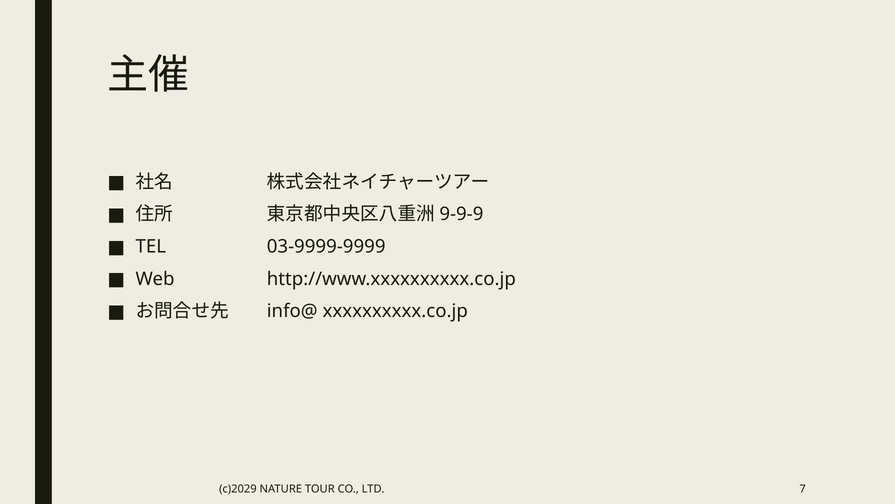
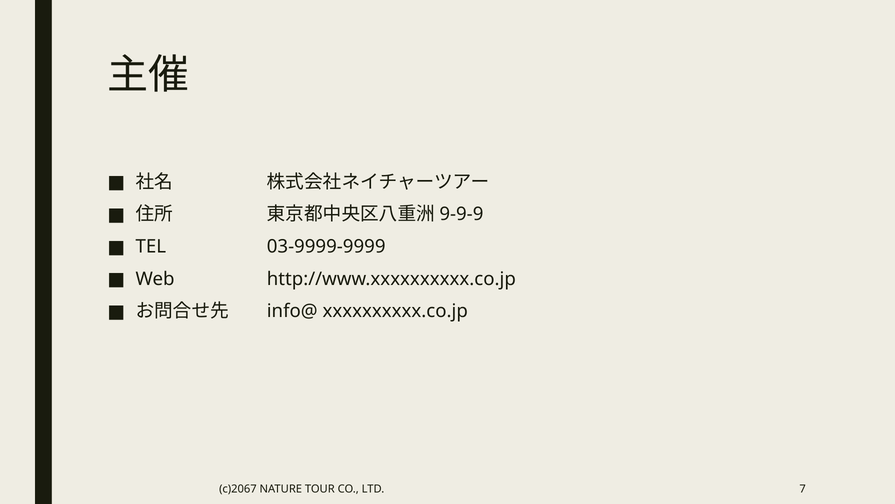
c)2029: c)2029 -> c)2067 (238, 488)
